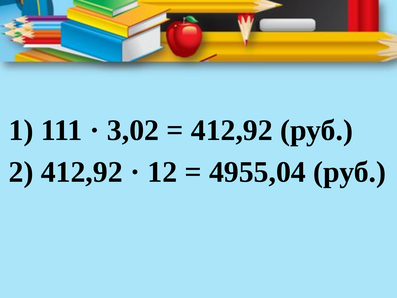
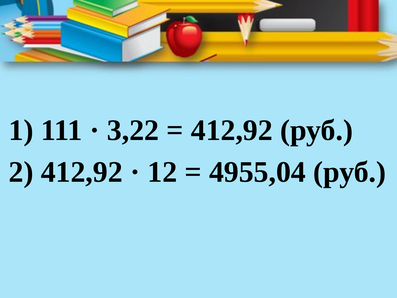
3,02: 3,02 -> 3,22 (133, 130)
